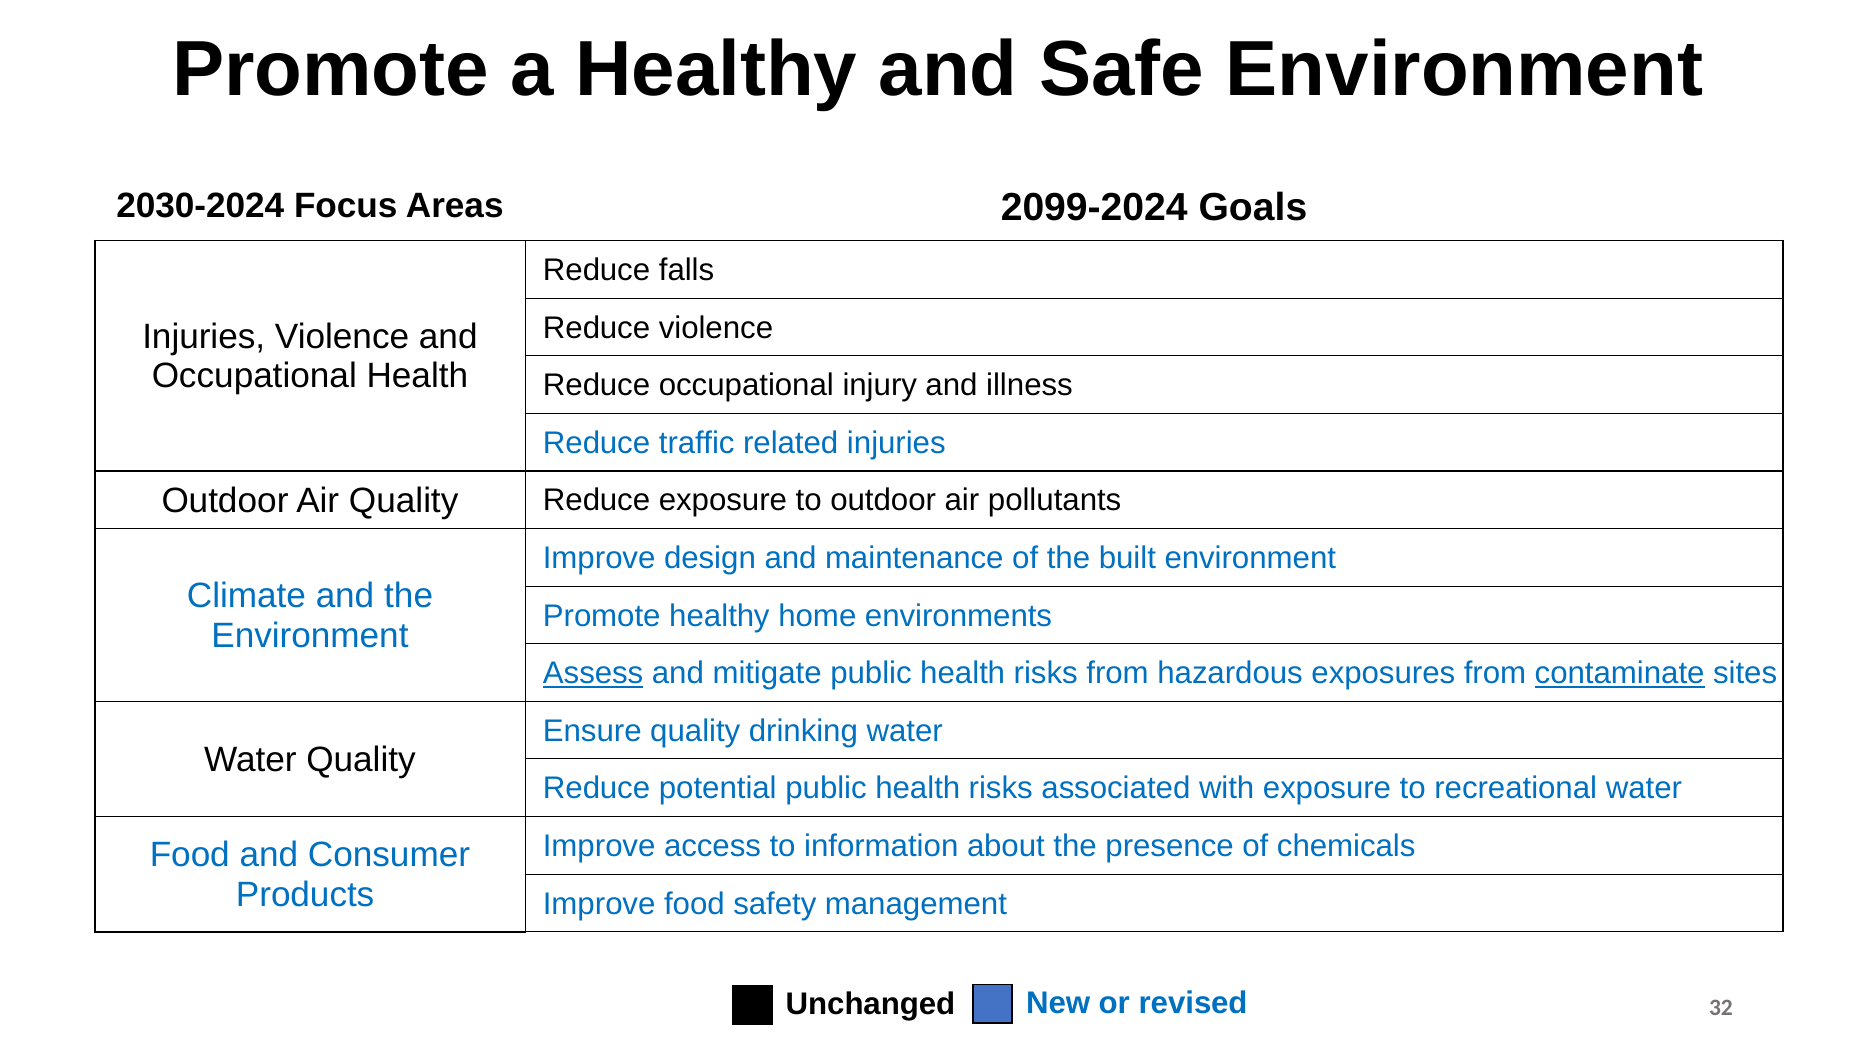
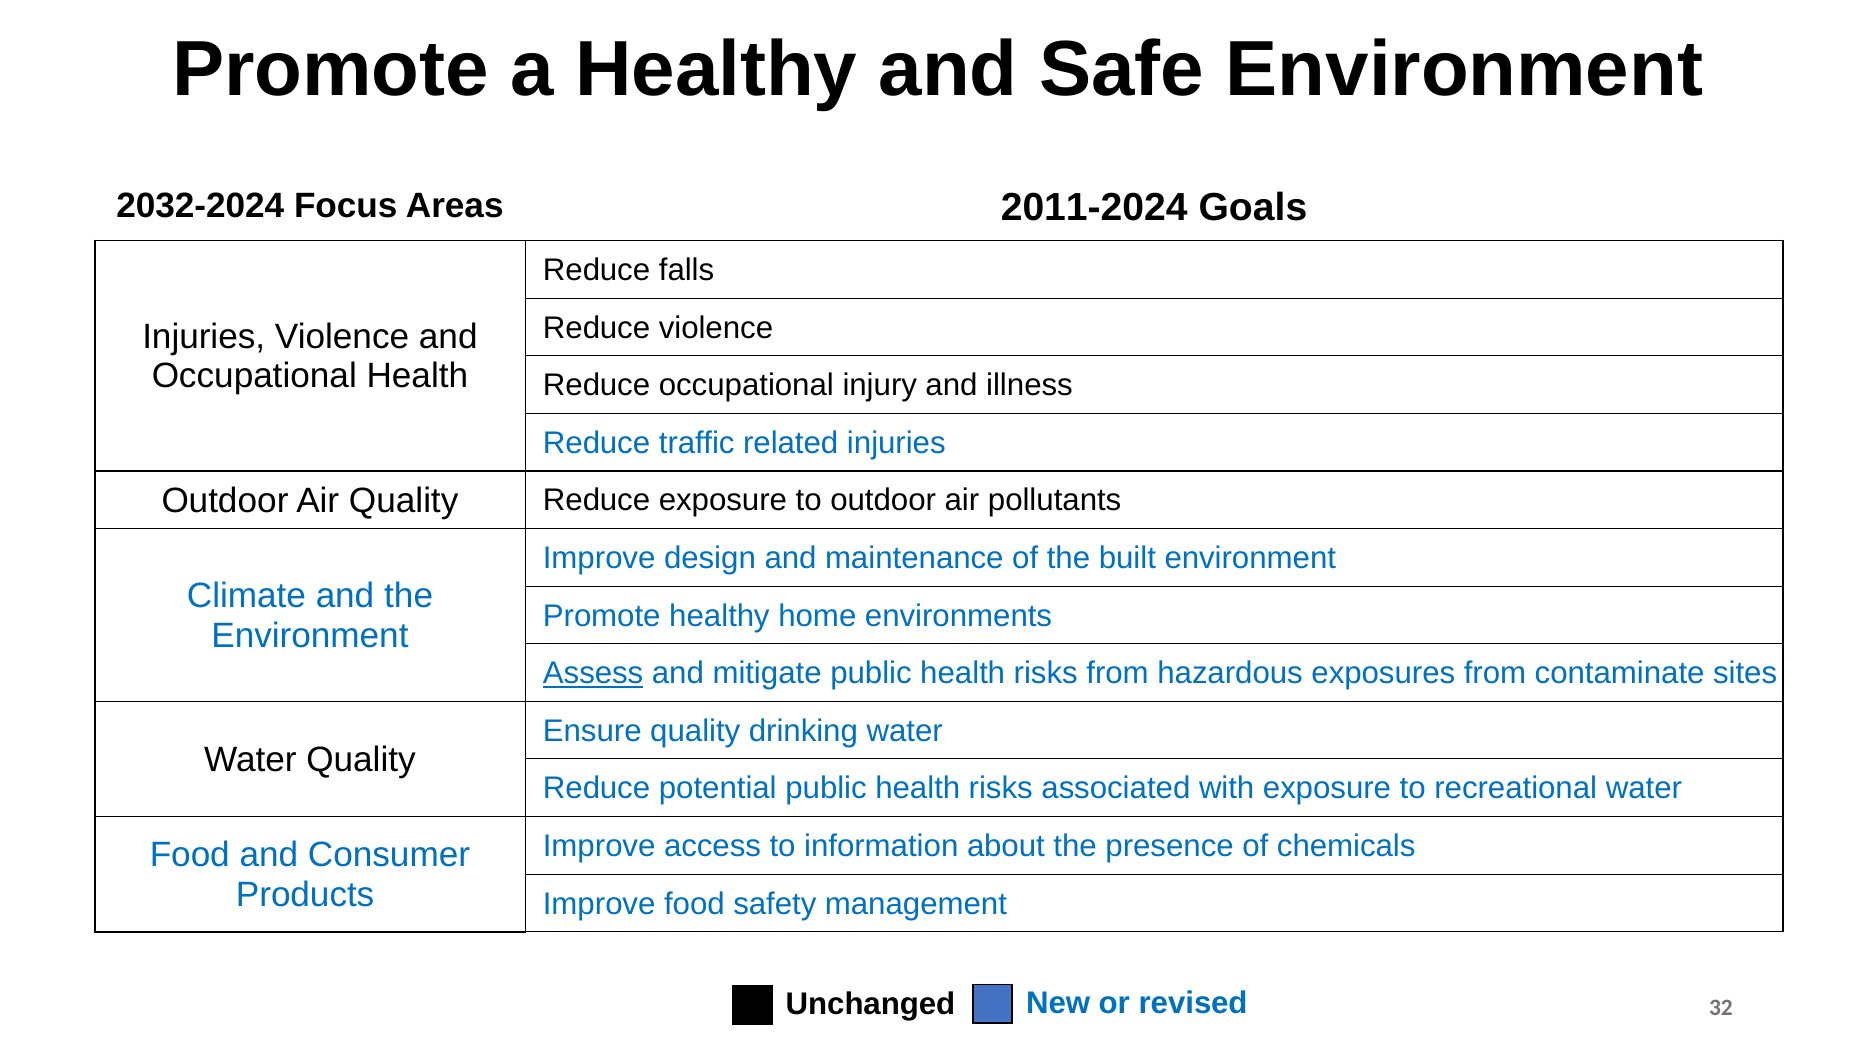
2030-2024: 2030-2024 -> 2032-2024 (200, 206)
2099-2024: 2099-2024 -> 2011-2024 (1094, 208)
contaminate underline: present -> none (1620, 674)
